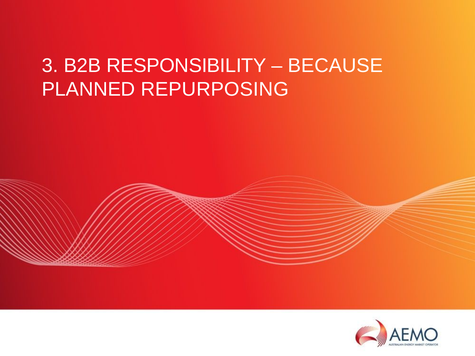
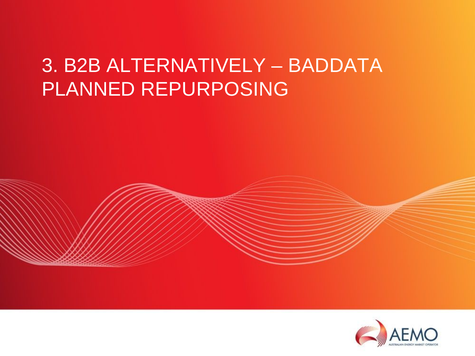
RESPONSIBILITY: RESPONSIBILITY -> ALTERNATIVELY (186, 66)
BECAUSE: BECAUSE -> BADDATA (335, 66)
